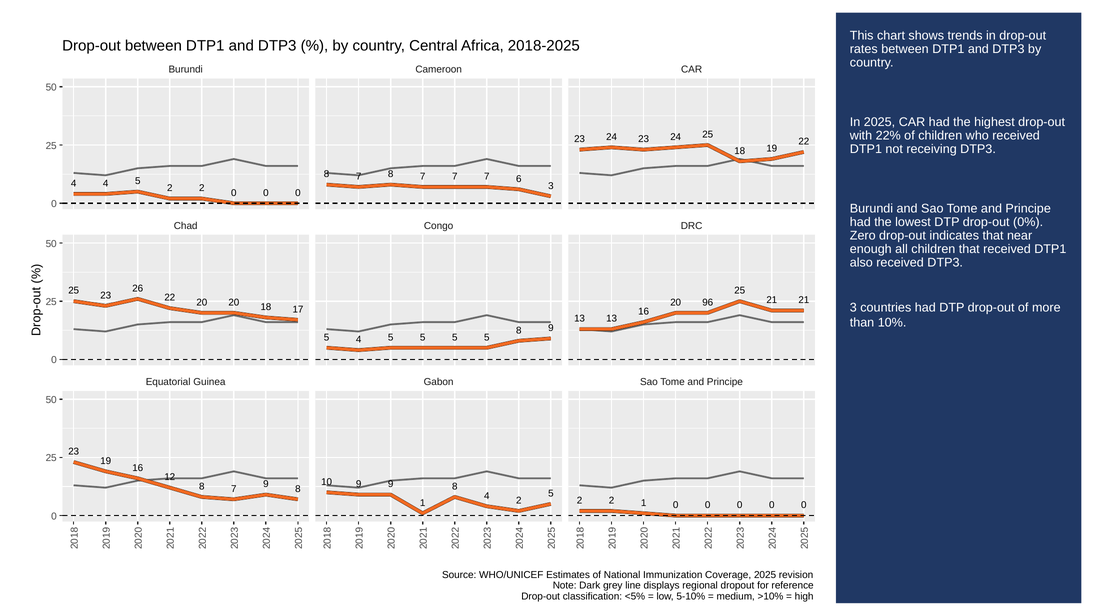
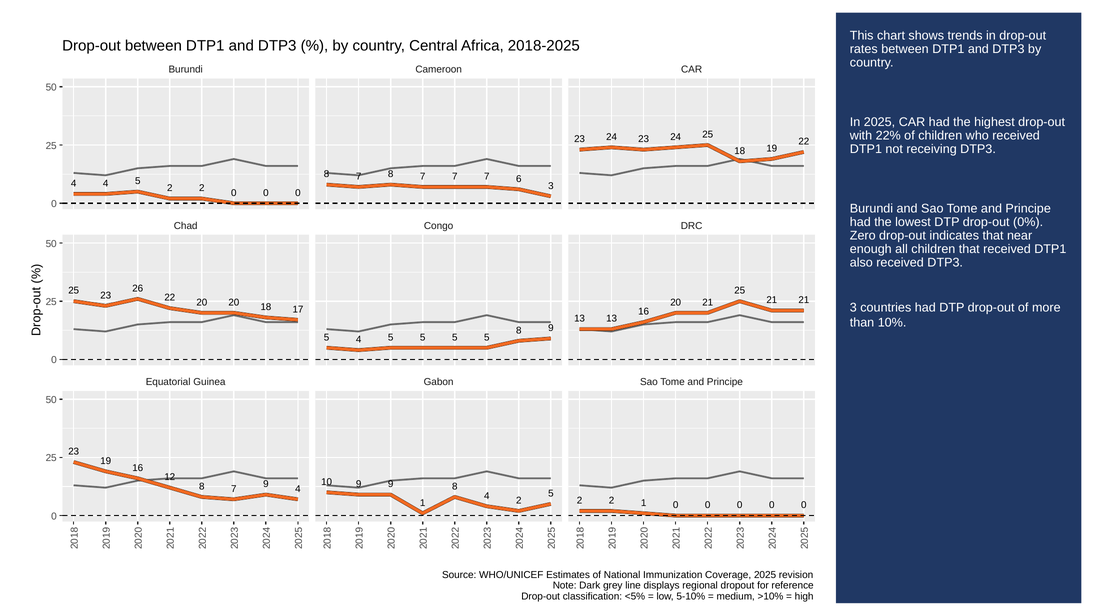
20 96: 96 -> 21 (708, 302)
9 8: 8 -> 4 (298, 489)
